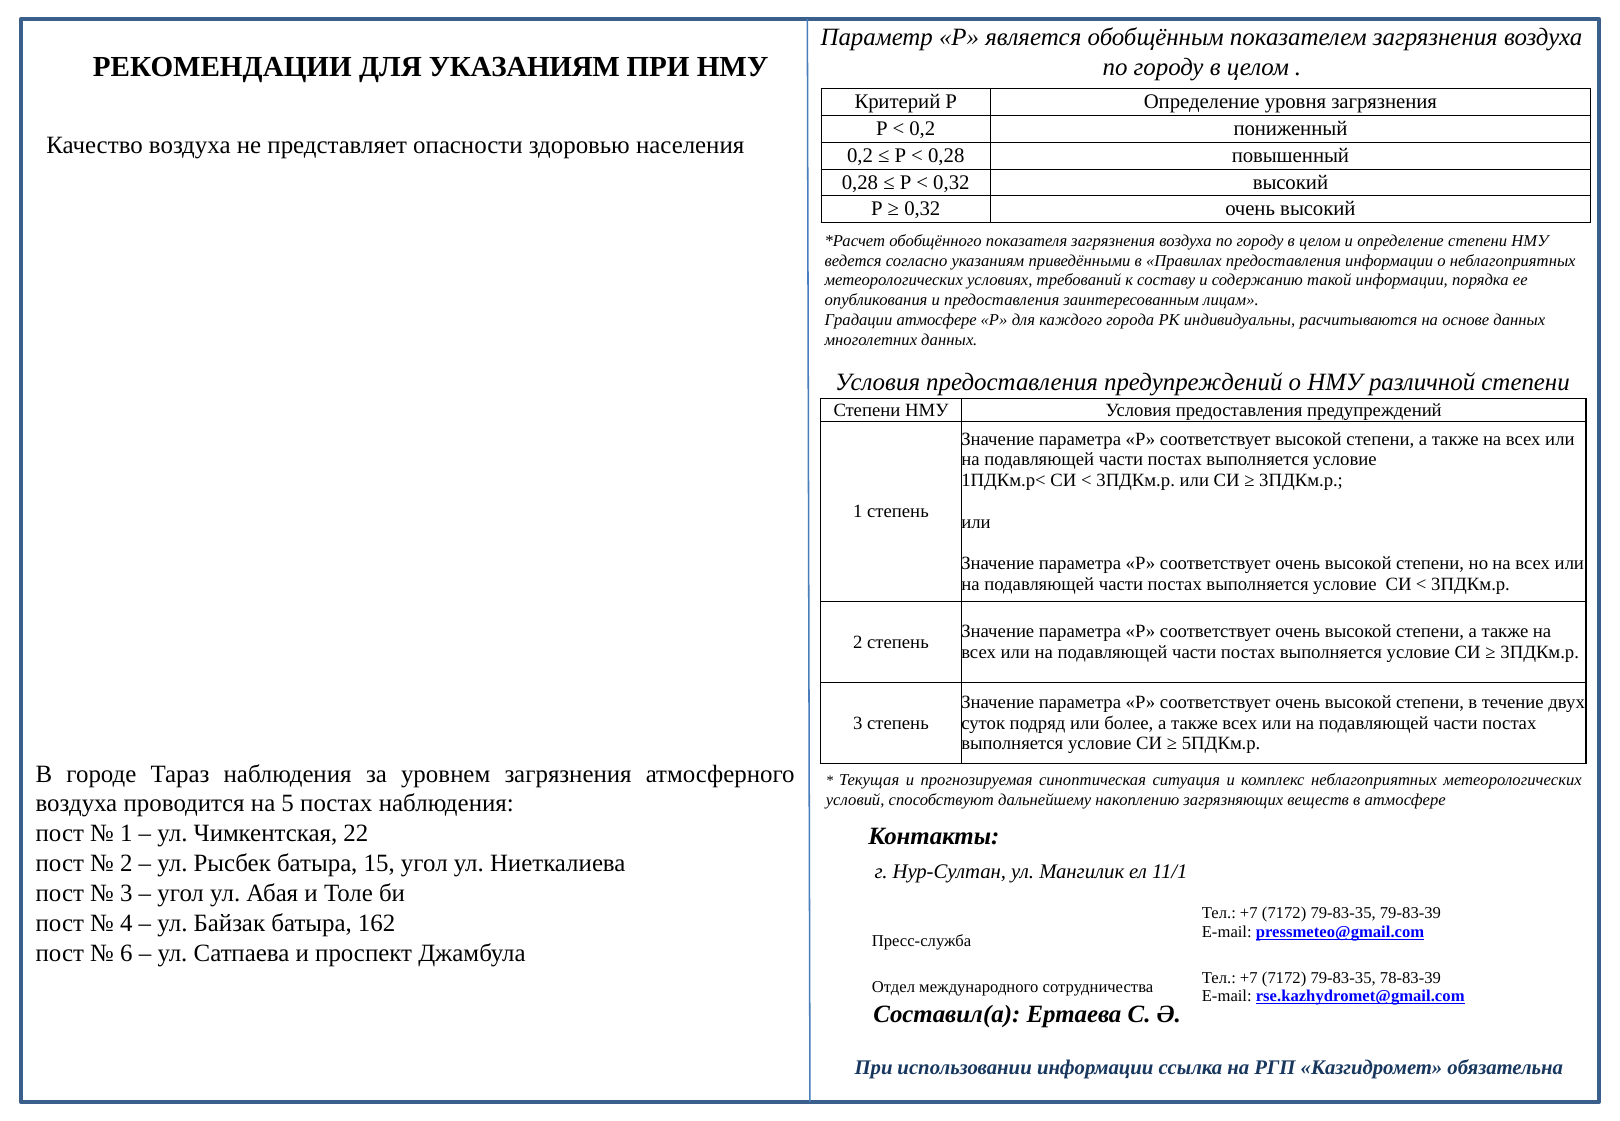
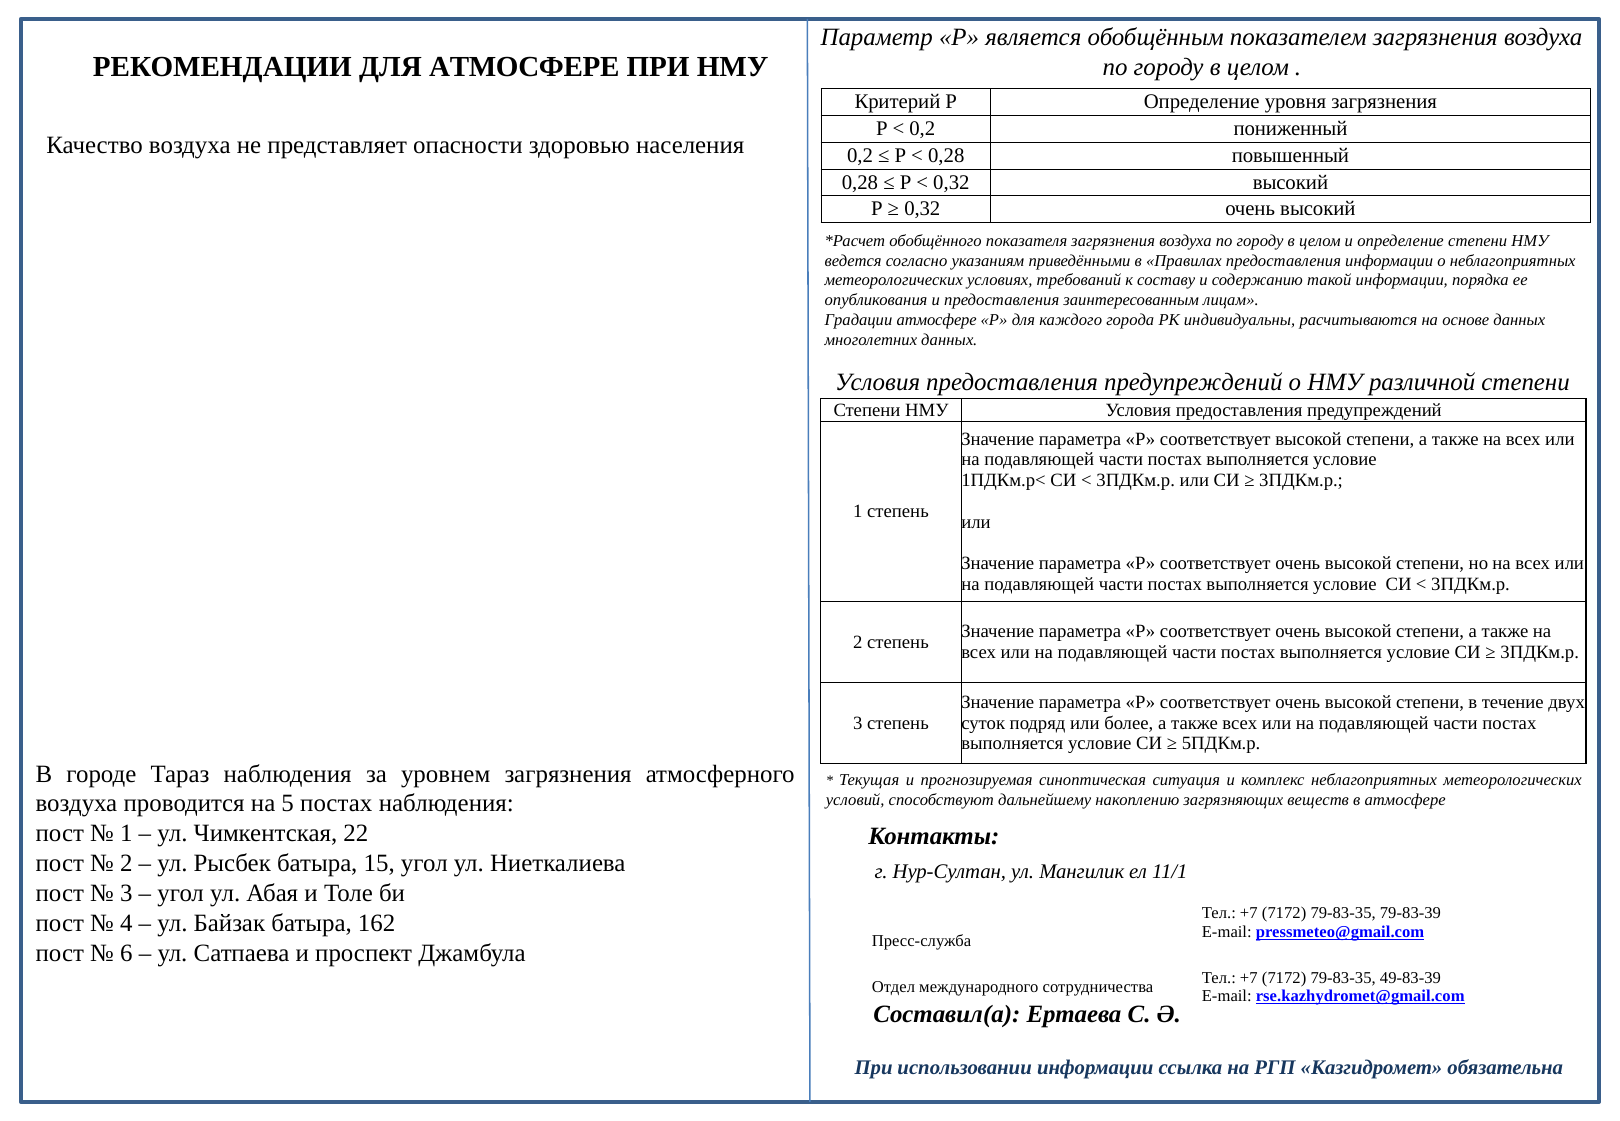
ДЛЯ УКАЗАНИЯМ: УКАЗАНИЯМ -> АТМОСФЕРЕ (524, 67)
78-83-39: 78-83-39 -> 49-83-39 (1410, 978)
